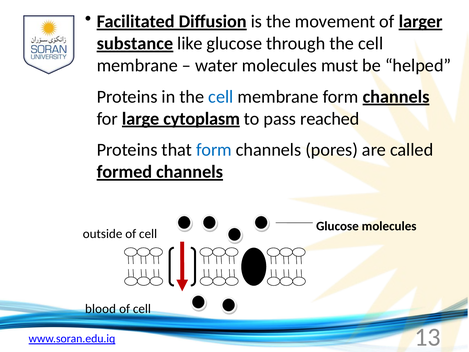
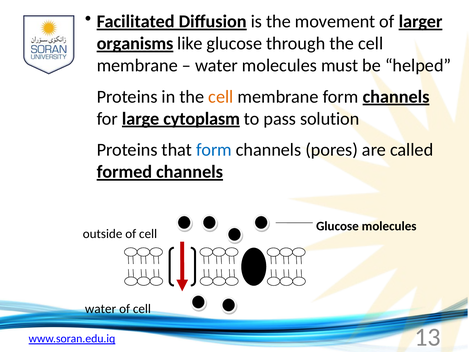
substance: substance -> organisms (135, 44)
cell colour: blue -> orange (221, 97)
reached: reached -> solution (330, 119)
blood: blood -> water (101, 309)
